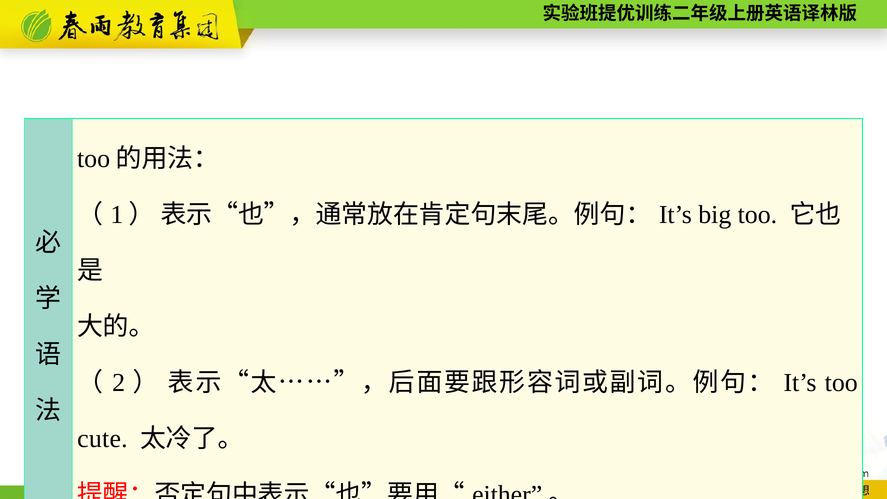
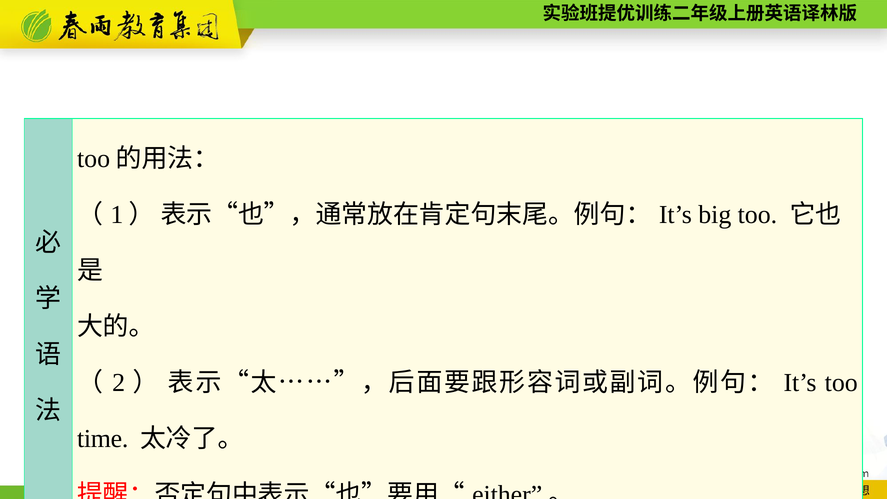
cute: cute -> time (103, 439)
